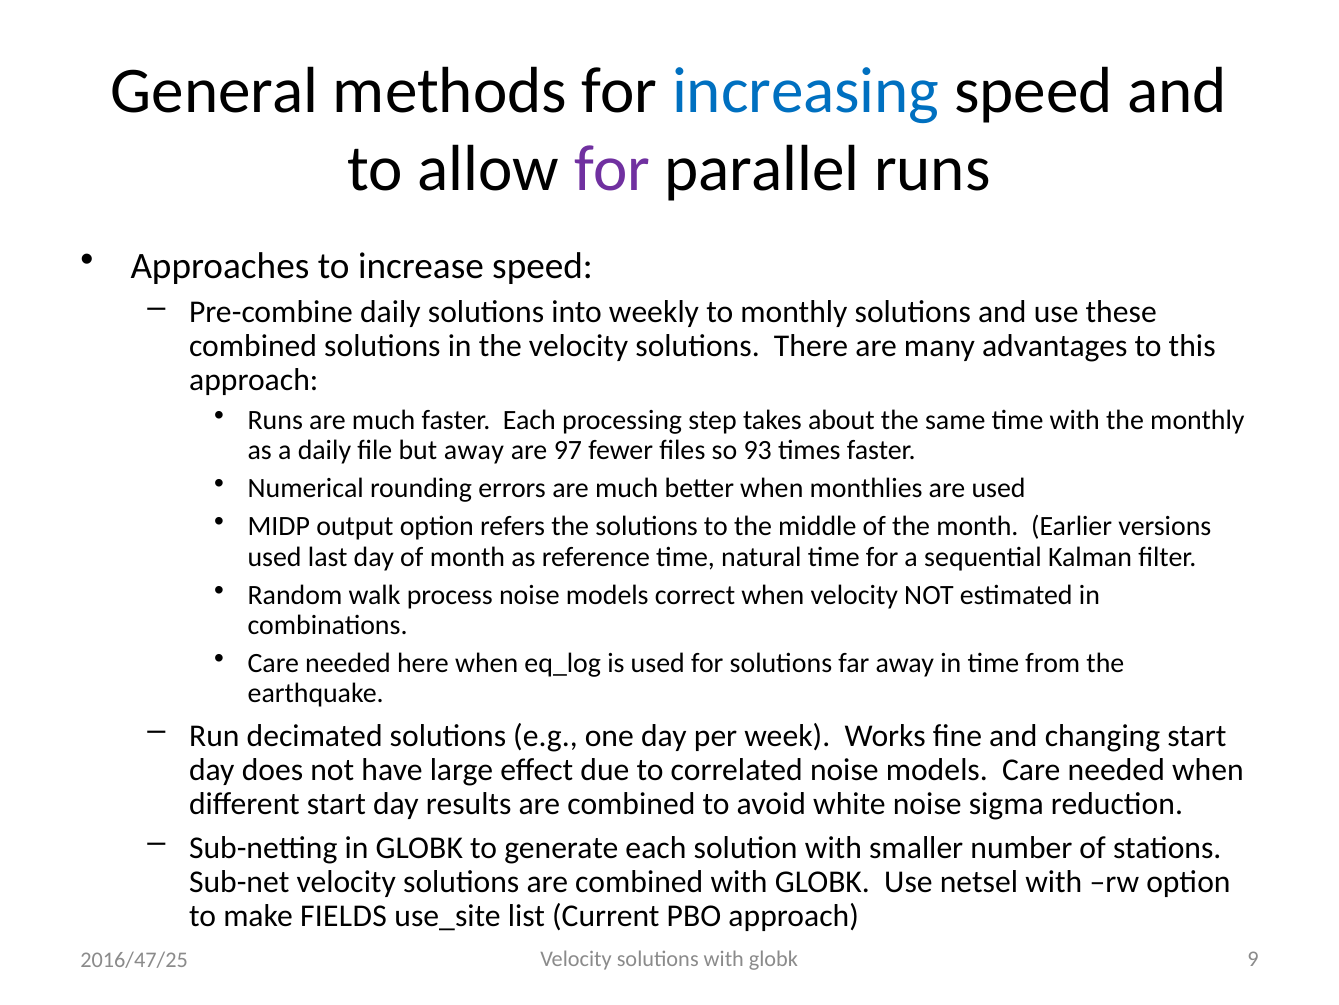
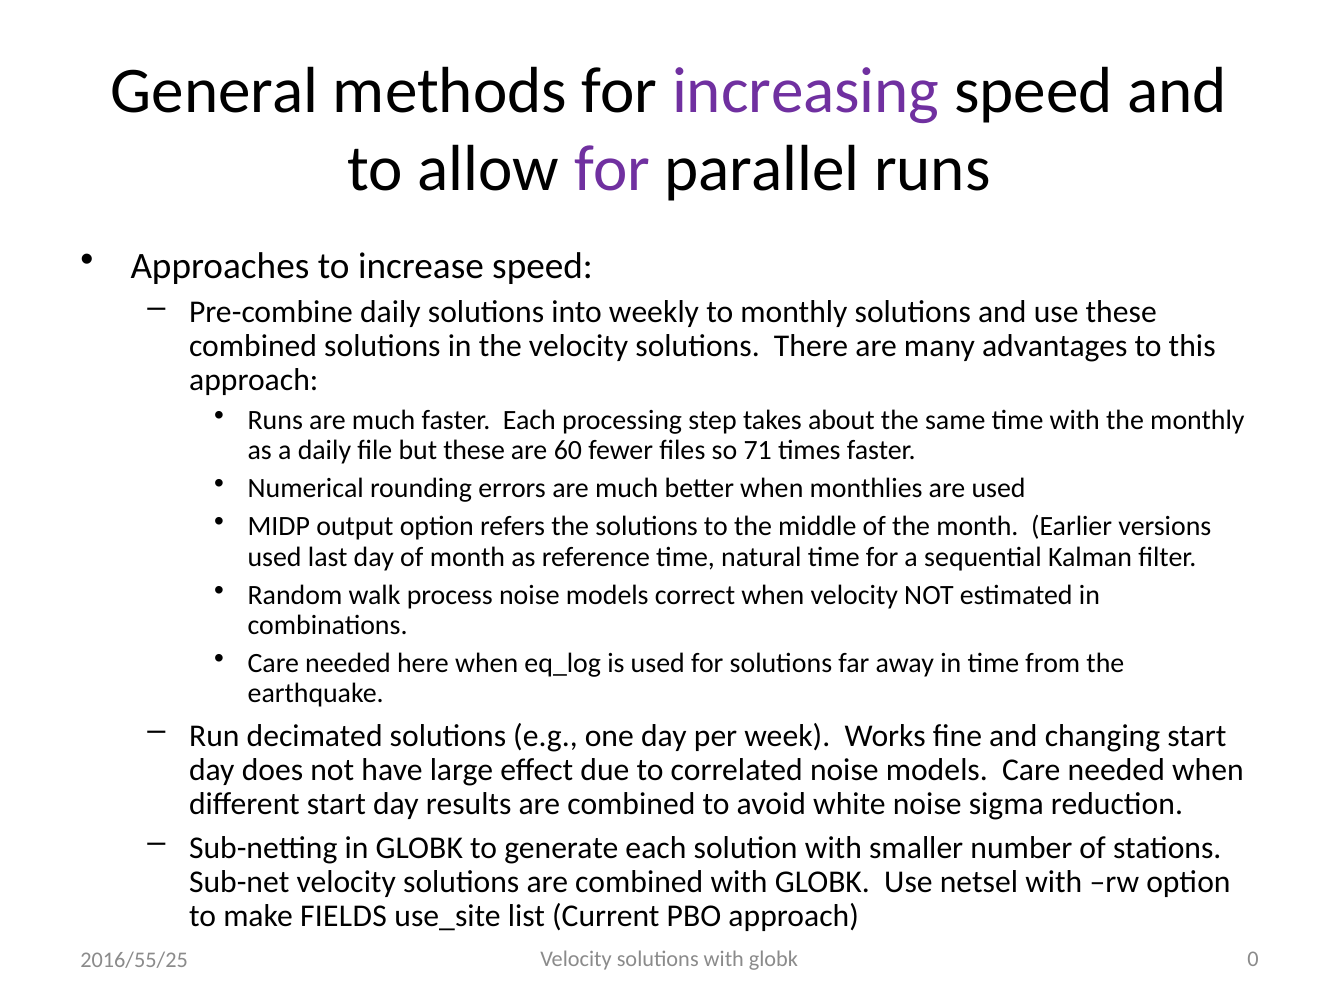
increasing colour: blue -> purple (806, 90)
but away: away -> these (474, 450)
97: 97 -> 60 (568, 450)
93: 93 -> 71 (758, 450)
9: 9 -> 0 (1253, 959)
2016/47/25: 2016/47/25 -> 2016/55/25 (134, 959)
